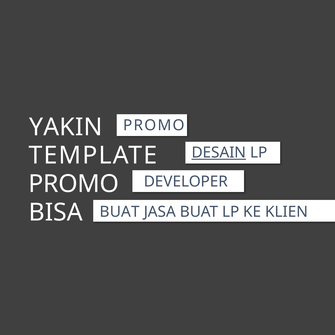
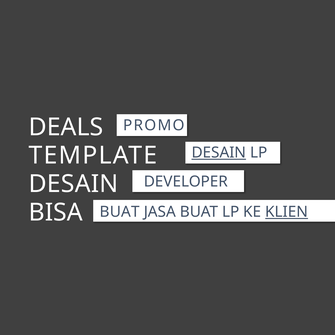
YAKIN: YAKIN -> DEALS (66, 127)
PROMO: PROMO -> DESAIN (73, 184)
KLIEN underline: none -> present (287, 212)
